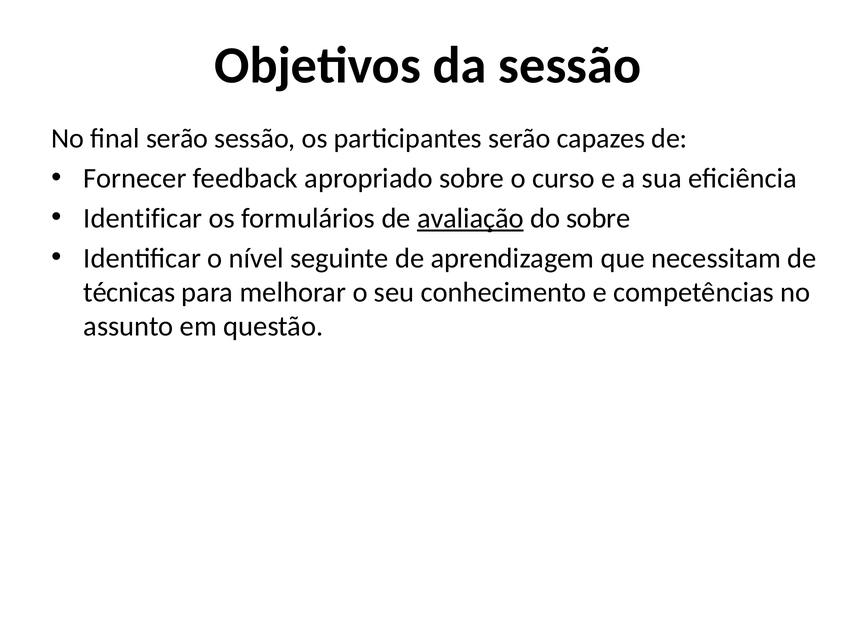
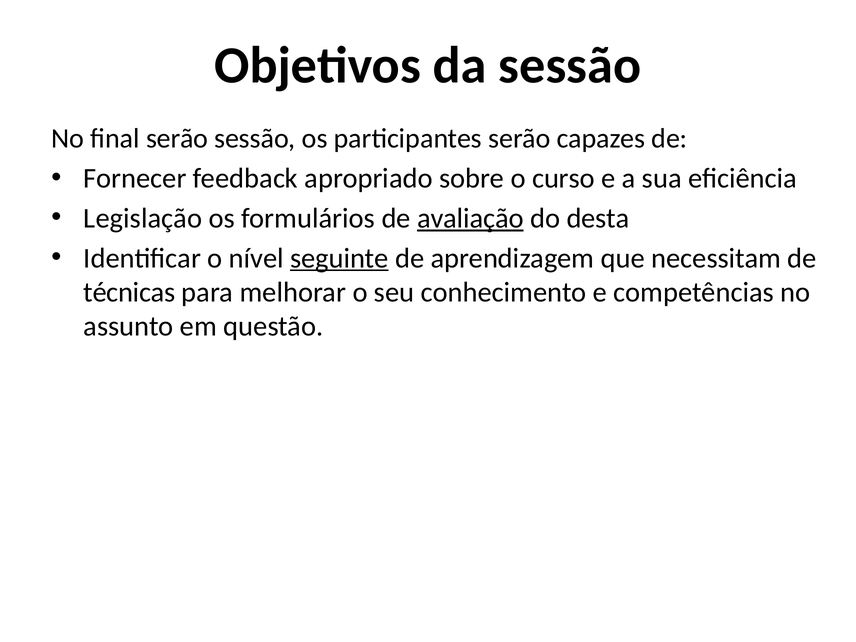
Identificar: Identificar -> Legislação (143, 218)
do sobre: sobre -> desta (598, 218)
seguinte underline: none -> present (339, 258)
